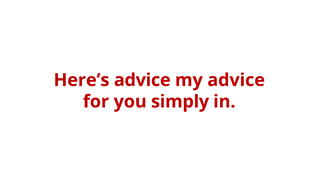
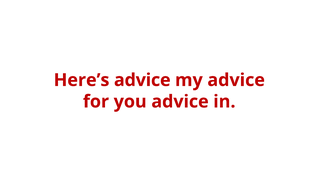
you simply: simply -> advice (180, 102)
